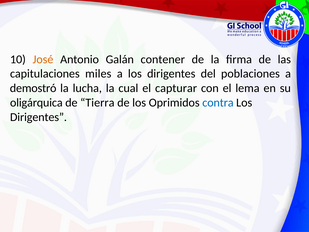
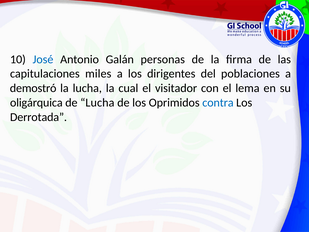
José colour: orange -> blue (43, 59)
contener: contener -> personas (163, 59)
capturar: capturar -> visitador (176, 88)
de Tierra: Tierra -> Lucha (97, 103)
Dirigentes: Dirigentes -> Derrotada (38, 117)
